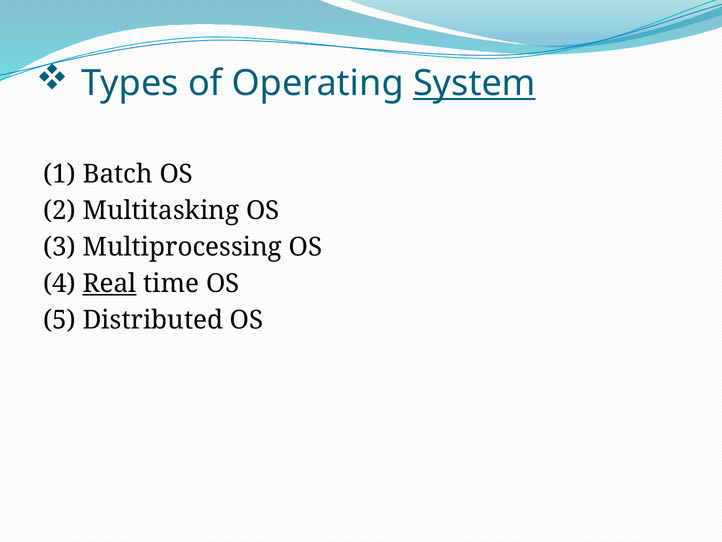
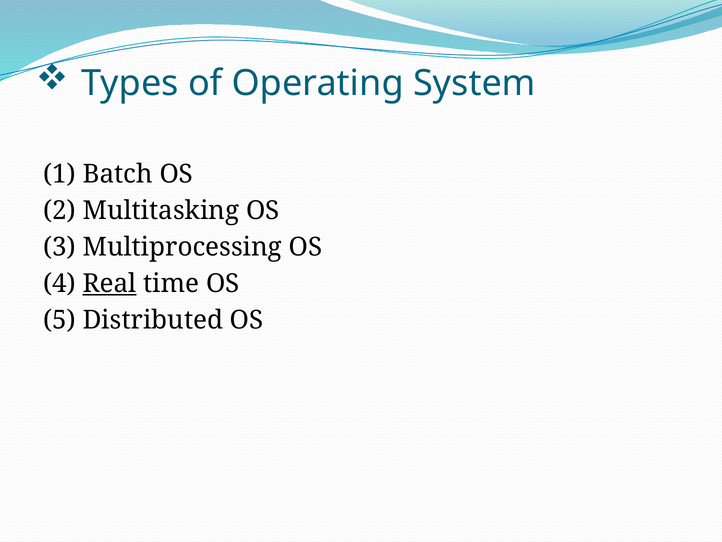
System underline: present -> none (474, 83)
